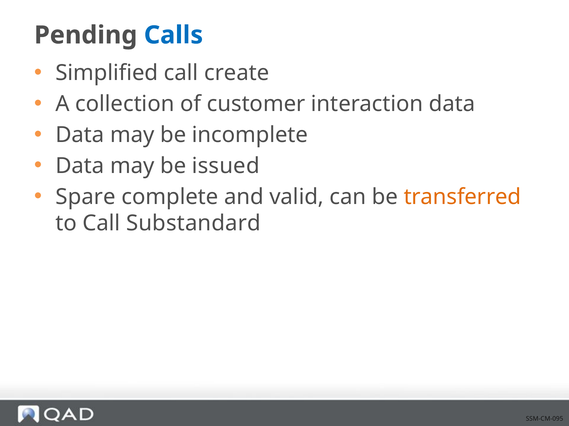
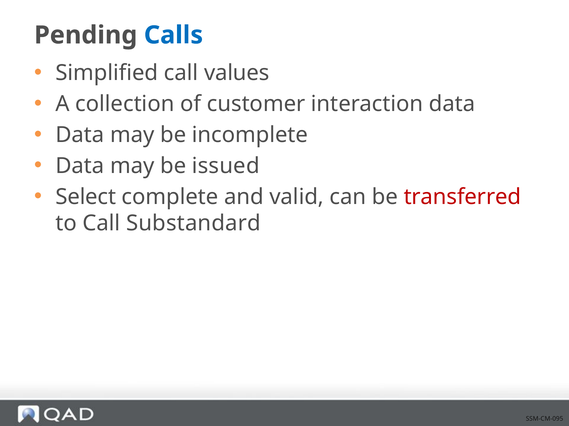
create: create -> values (237, 73)
Spare: Spare -> Select (86, 197)
transferred colour: orange -> red (462, 197)
